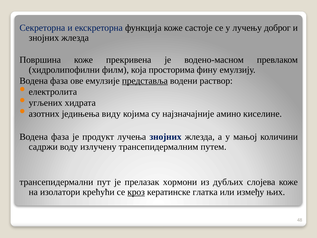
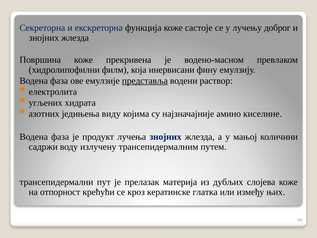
просторима: просторима -> инервисани (172, 70)
хормони: хормони -> материја (180, 182)
изолатори: изолатори -> отпорност (60, 192)
кроз underline: present -> none (136, 192)
